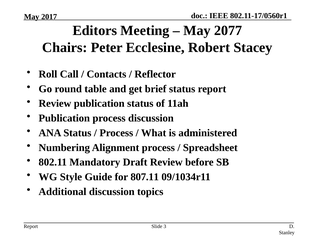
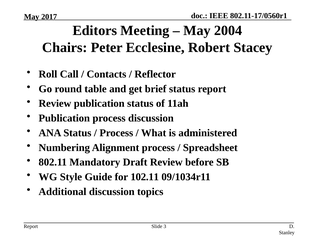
2077: 2077 -> 2004 (228, 31)
807.11: 807.11 -> 102.11 (145, 177)
